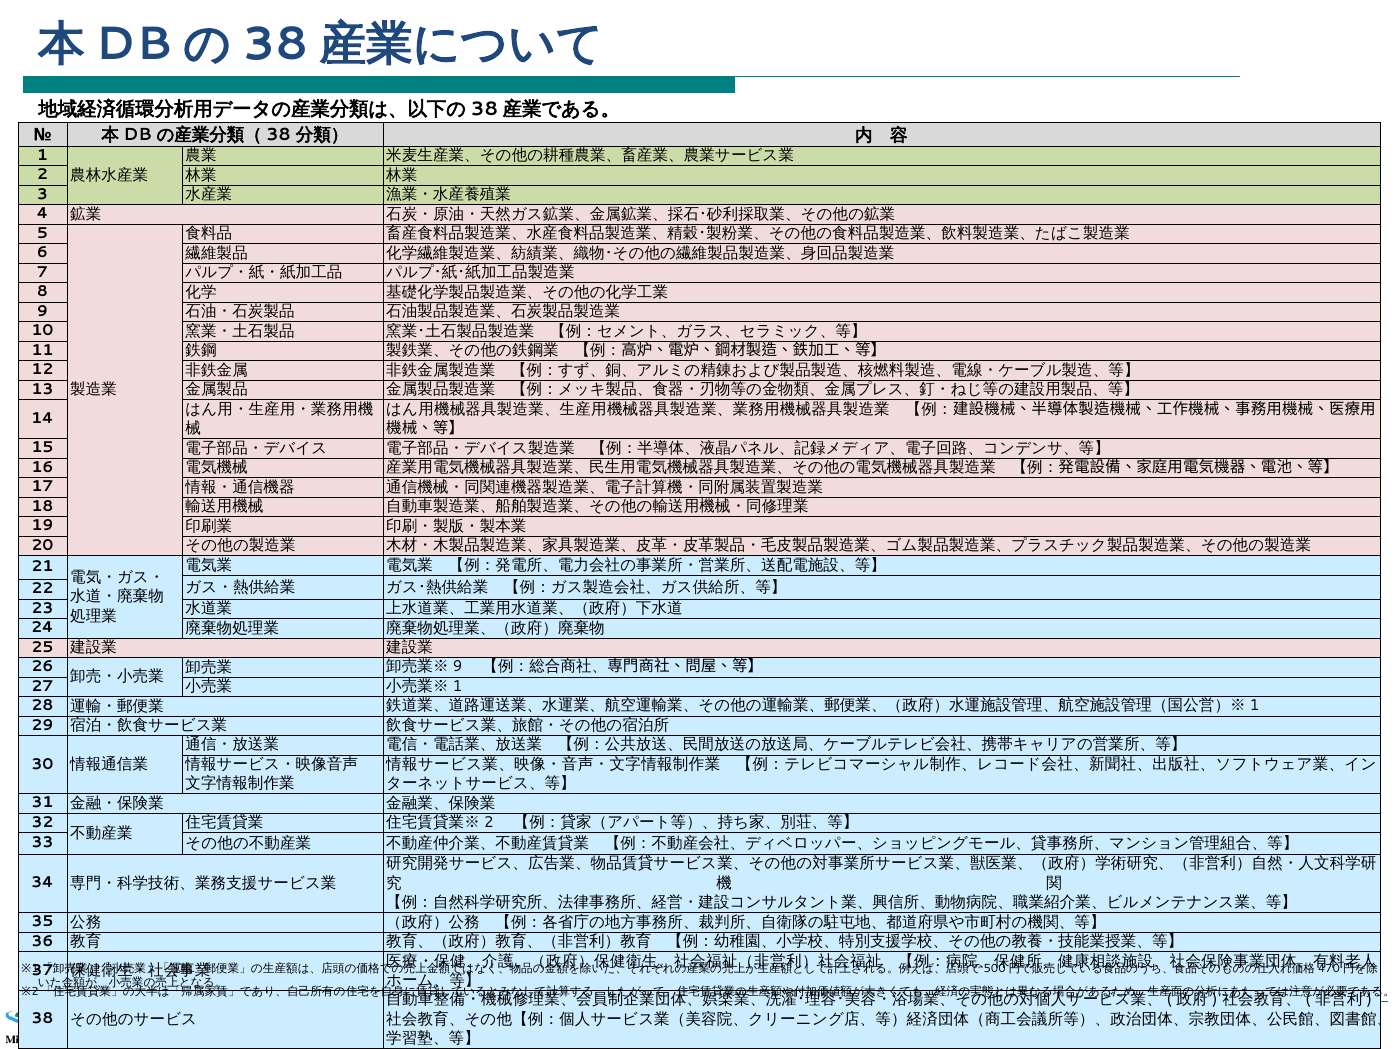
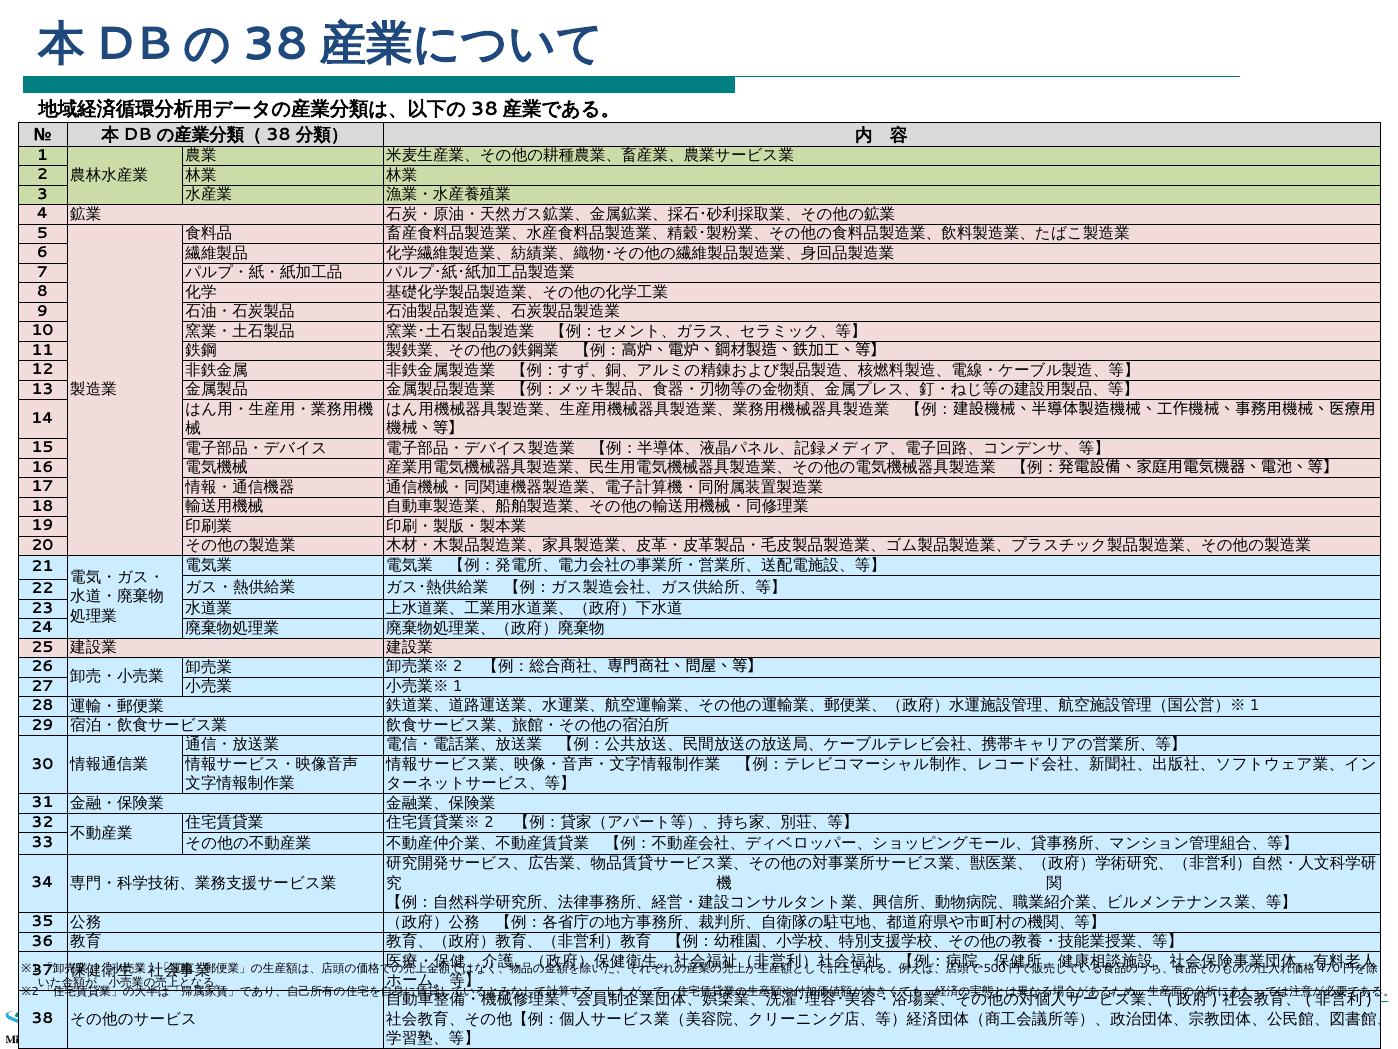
9: 9 -> 2 (458, 666)
